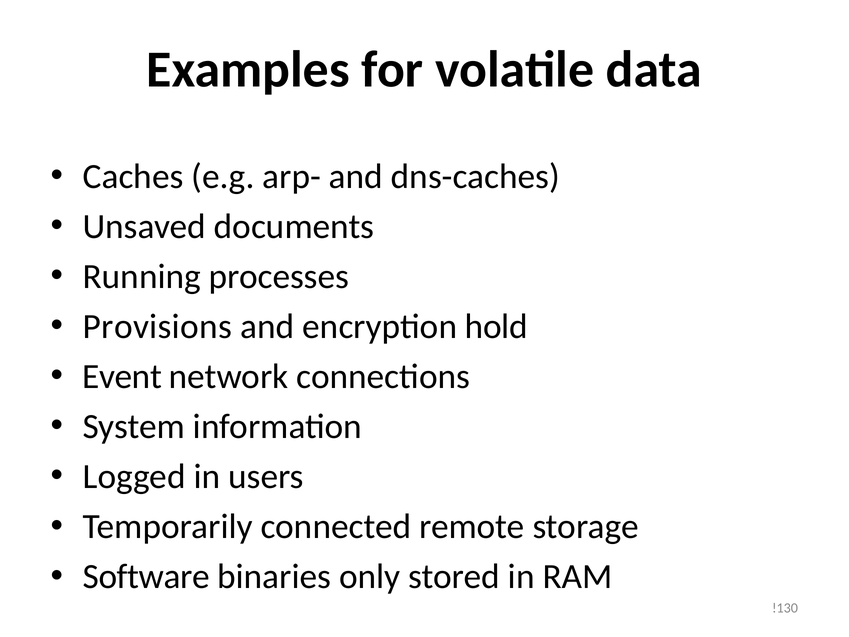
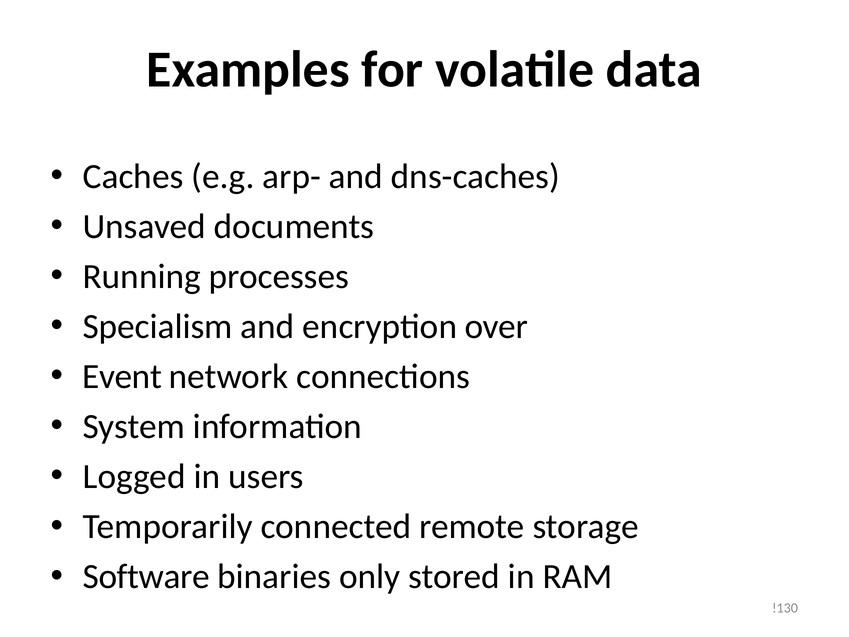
Provisions: Provisions -> Specialism (158, 327)
hold: hold -> over (496, 327)
